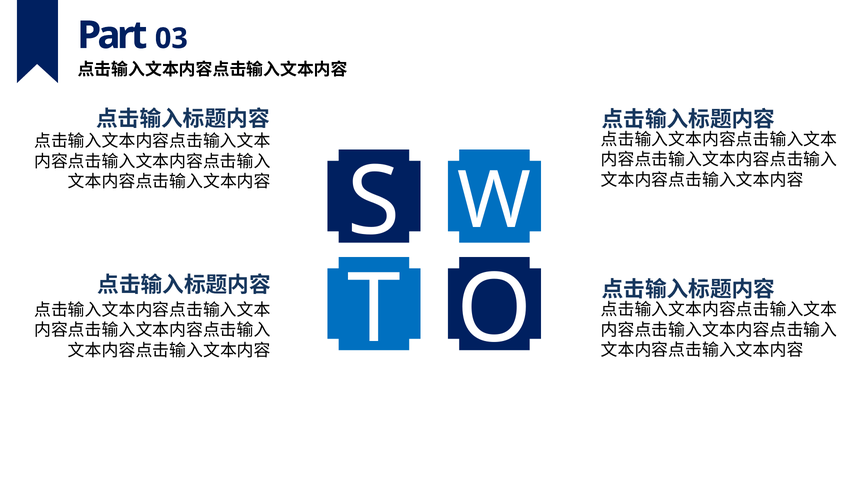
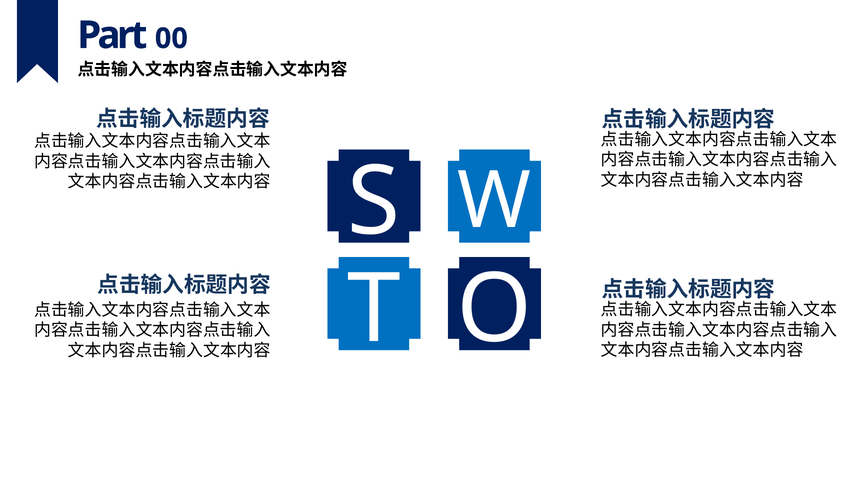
03: 03 -> 00 (171, 39)
